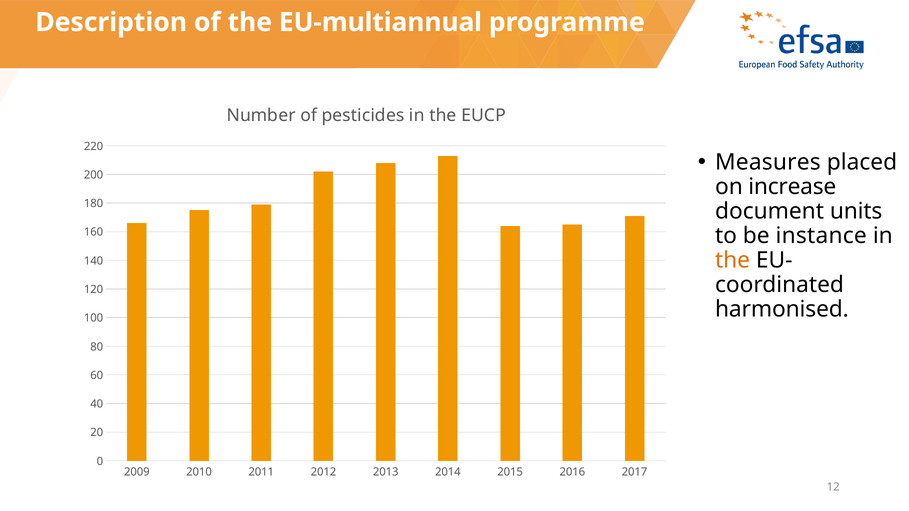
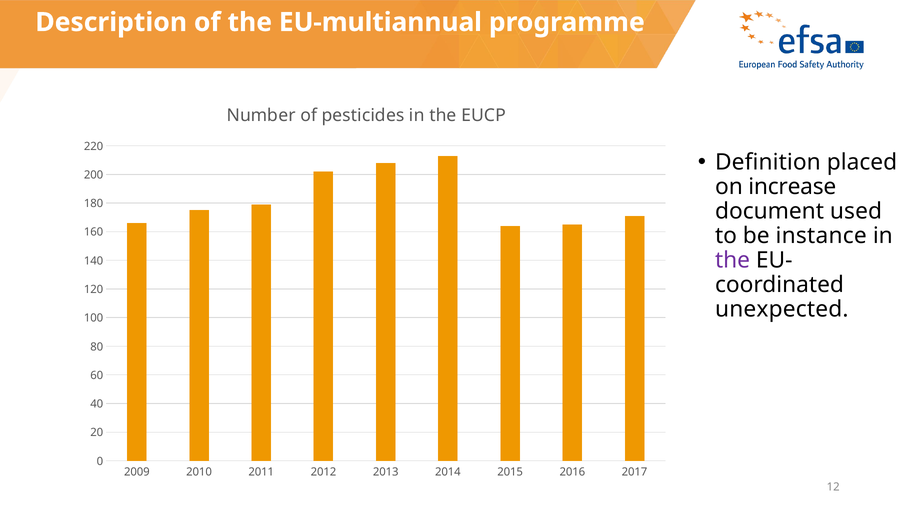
Measures: Measures -> Definition (768, 162)
units: units -> used (856, 211)
the colour: orange -> purple (733, 261)
harmonised: harmonised -> unexpected (782, 310)
